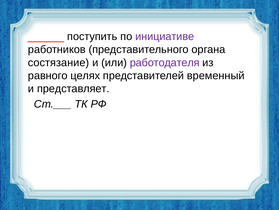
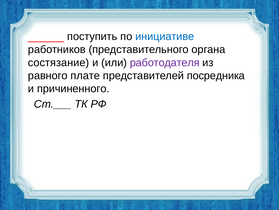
инициативе colour: purple -> blue (165, 36)
целях: целях -> плате (85, 75)
временный: временный -> посредника (216, 75)
представляет: представляет -> причиненного (73, 88)
